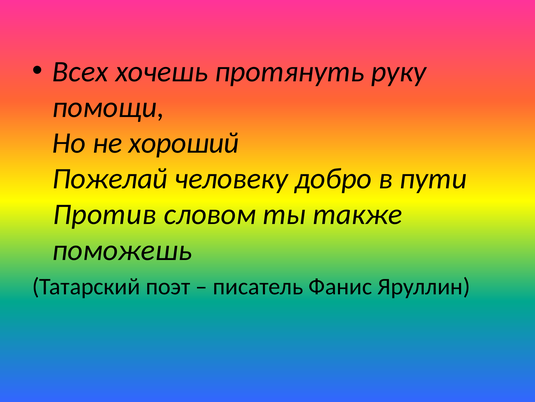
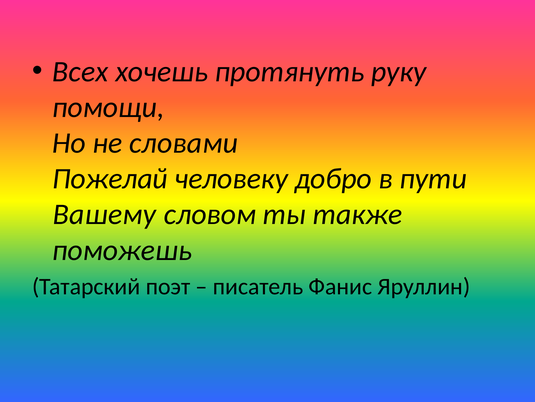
хороший: хороший -> словами (184, 143)
Против: Против -> Вашему (105, 214)
